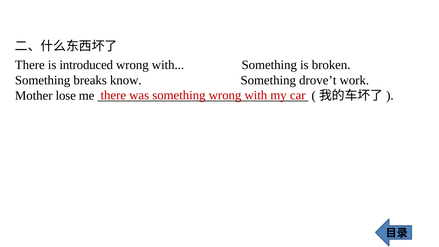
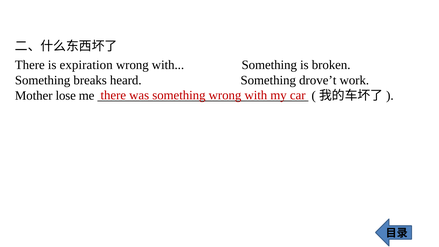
introduced: introduced -> expiration (86, 65)
know: know -> heard (126, 80)
